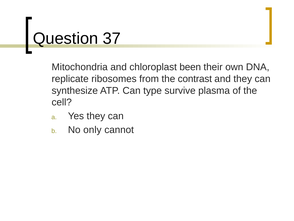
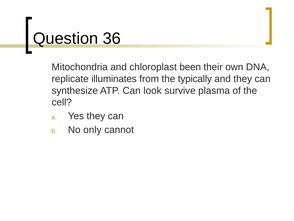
37: 37 -> 36 (112, 38)
ribosomes: ribosomes -> illuminates (114, 79)
contrast: contrast -> typically (195, 79)
type: type -> look (153, 90)
